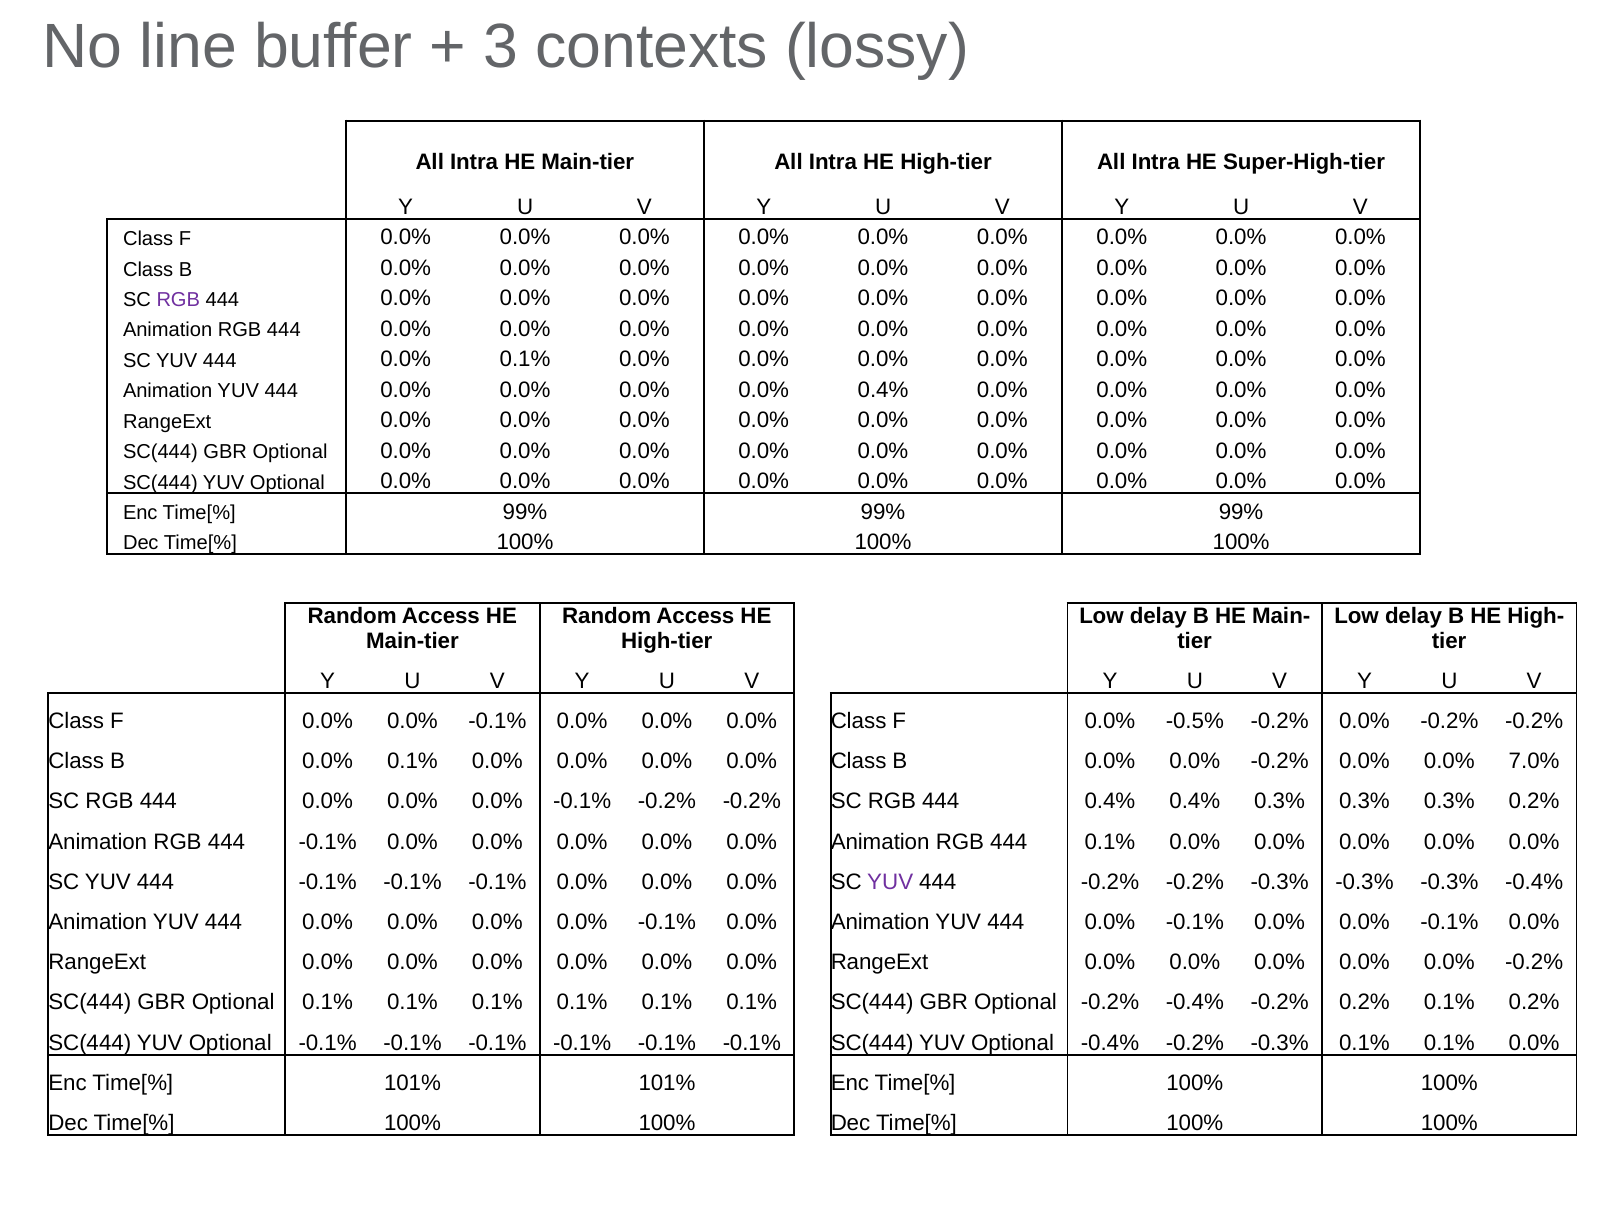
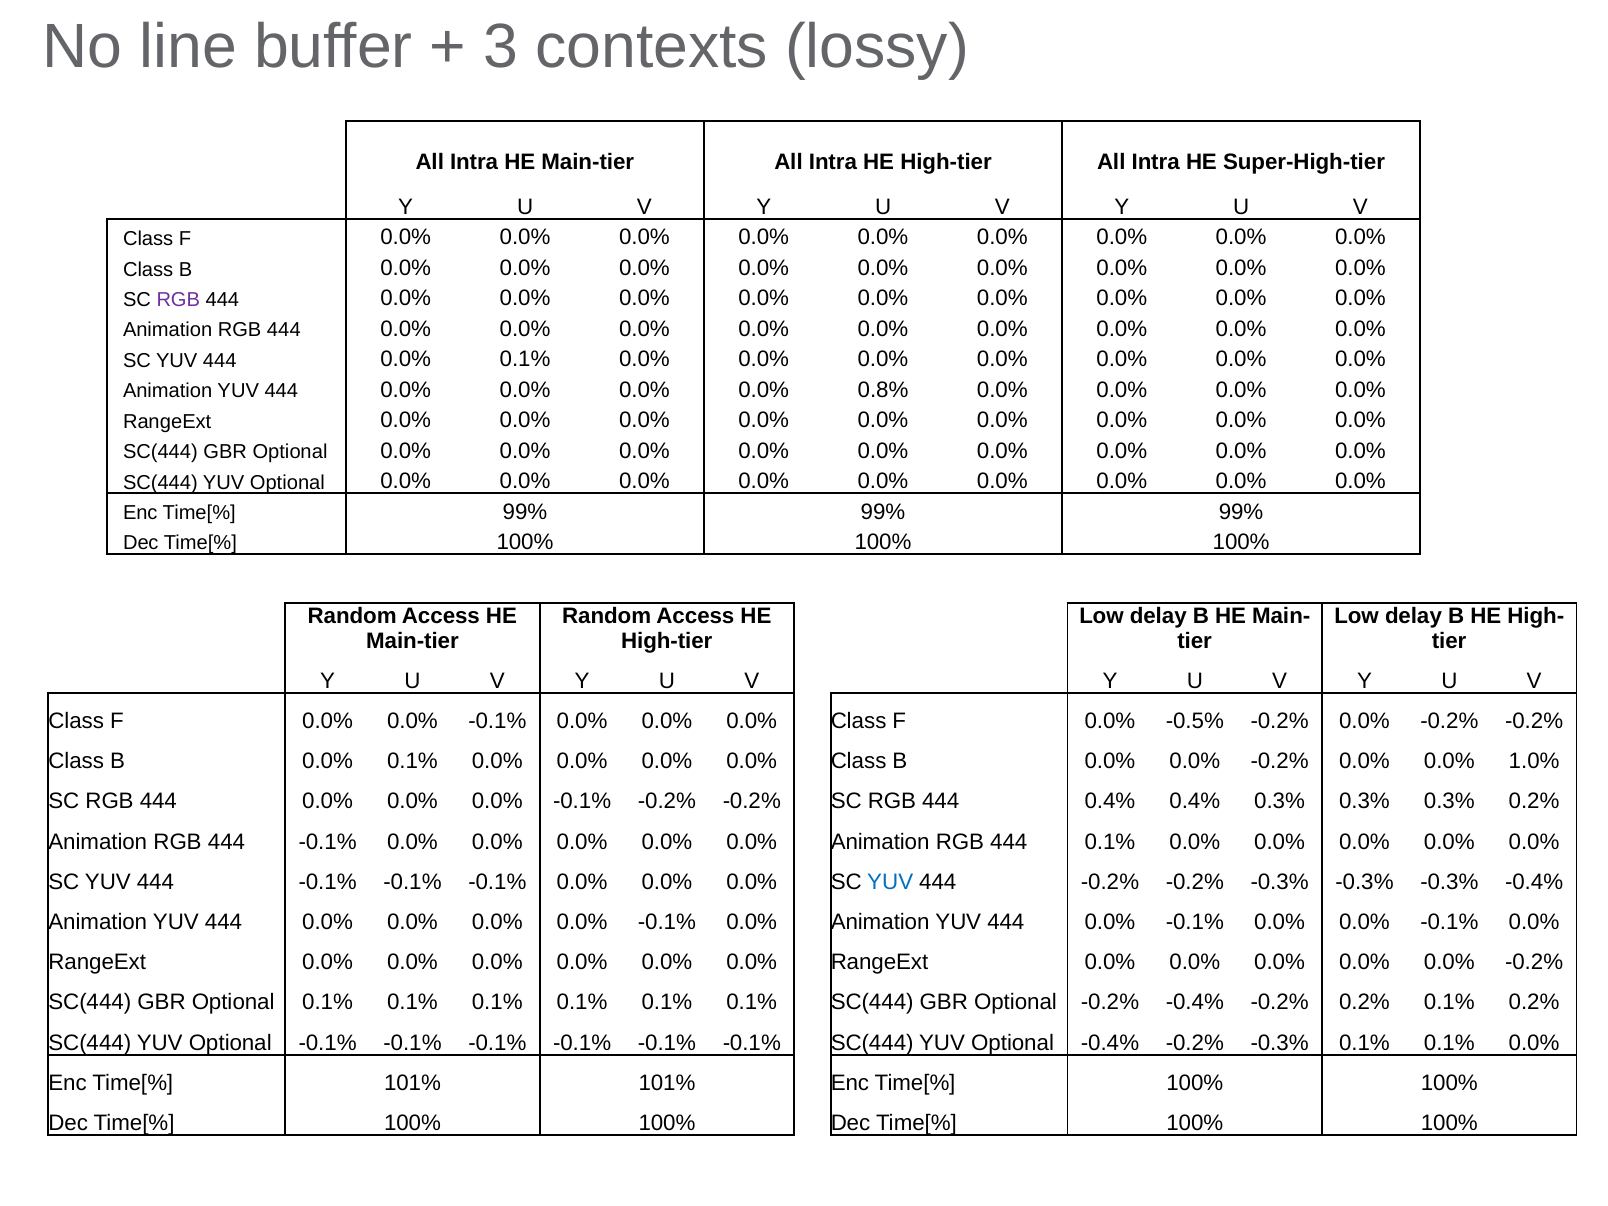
0.0% 0.4%: 0.4% -> 0.8% (883, 390)
7.0%: 7.0% -> 1.0% (1534, 761)
YUV colour: purple -> blue (890, 882)
